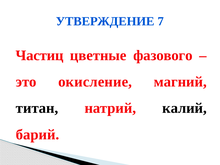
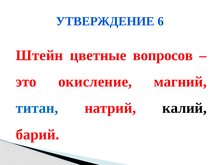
7: 7 -> 6 (161, 21)
Частиц: Частиц -> Штейн (39, 55)
фазового: фазового -> вопросов (163, 55)
титан colour: black -> blue (37, 108)
